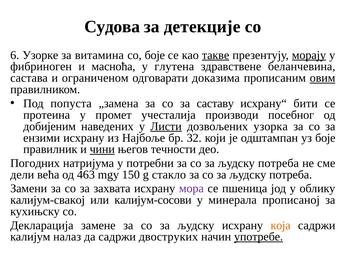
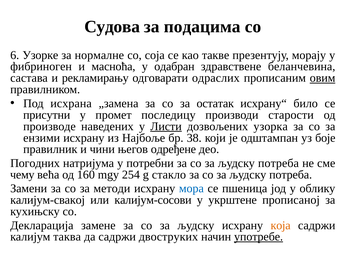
детекције: детекције -> подацима (202, 27)
витамина: витамина -> нормалне (99, 55)
со боје: боје -> соја (155, 55)
такве underline: present -> none (216, 55)
морају underline: present -> none (309, 55)
глутена: глутена -> одабран (174, 66)
ограниченом: ограниченом -> рекламирању (95, 78)
доказима: доказима -> одраслих (216, 78)
попуста: попуста -> исхрана (71, 103)
саставу: саставу -> остатак (215, 103)
бити: бити -> било (306, 103)
протеина: протеина -> присутни (47, 115)
учесталија: учесталија -> последицу (168, 115)
посебног: посебног -> старости (291, 115)
добијеним: добијеним -> производе (49, 126)
32: 32 -> 38 (194, 138)
чини underline: present -> none (102, 149)
течности: течности -> одређене (173, 149)
дели: дели -> чему (22, 174)
463: 463 -> 160 (86, 174)
150: 150 -> 254 (131, 174)
захвата: захвата -> методи (112, 188)
мора colour: purple -> blue (191, 188)
минерала: минерала -> укрштене (233, 200)
налаз: налаз -> таква (67, 236)
